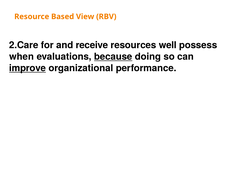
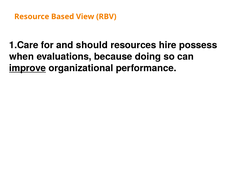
2.Care: 2.Care -> 1.Care (24, 45)
receive: receive -> should (92, 45)
well: well -> hire (168, 45)
because underline: present -> none (113, 57)
